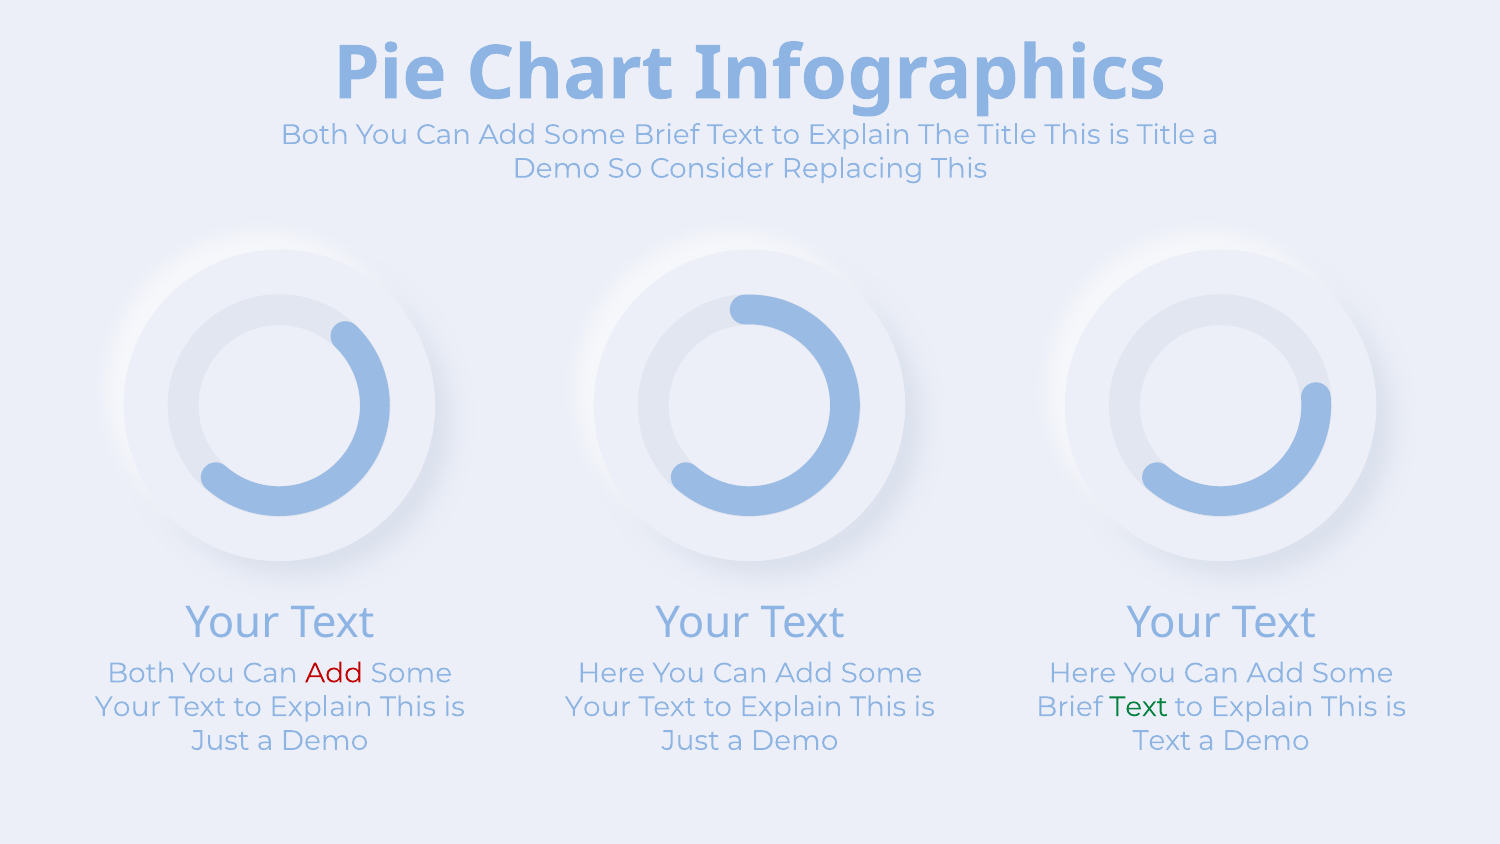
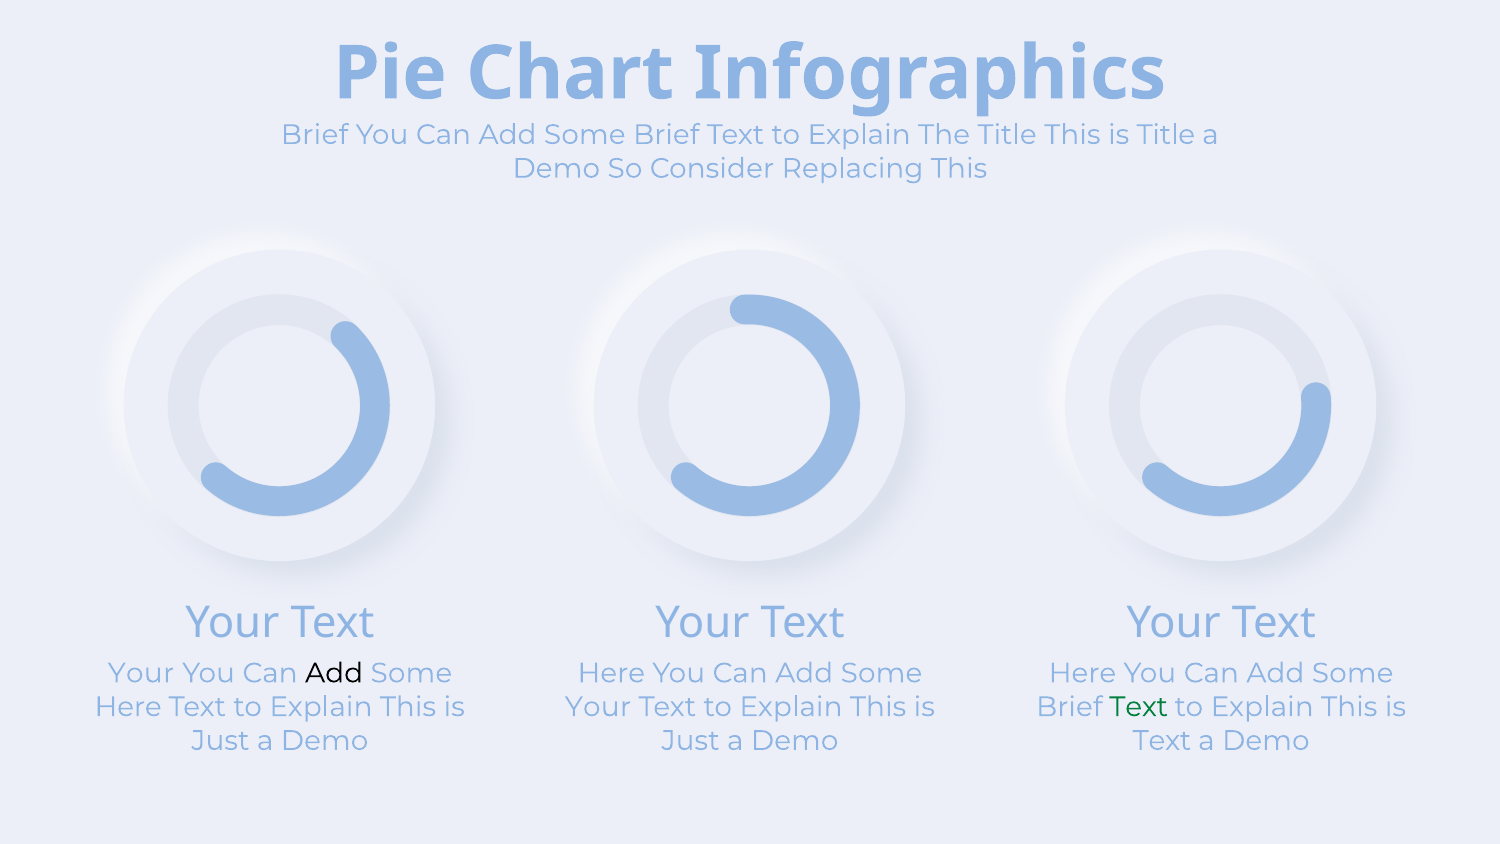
Both: Both -> Brief (314, 135)
Both: Both -> Your (141, 673)
Add colour: red -> black (334, 673)
Your: Your -> Here (128, 707)
